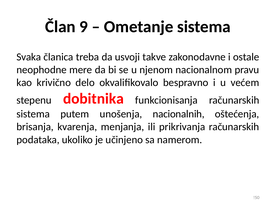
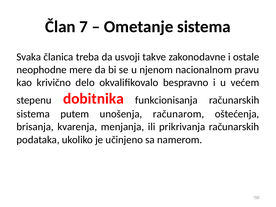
9: 9 -> 7 (84, 27)
nacionalnih: nacionalnih -> računarom (179, 114)
